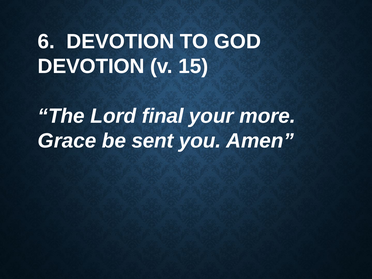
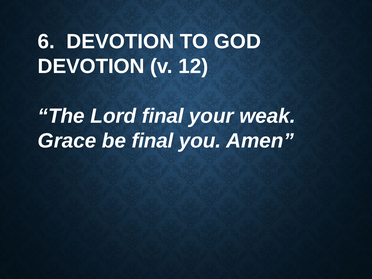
15: 15 -> 12 (193, 66)
more: more -> weak (267, 116)
be sent: sent -> final (153, 141)
